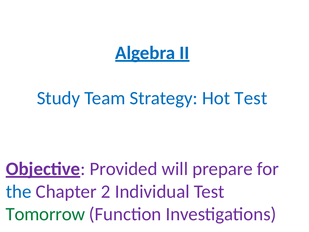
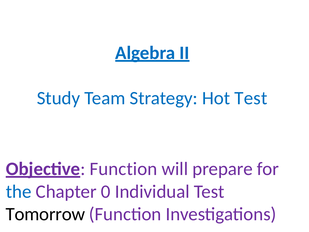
Objective Provided: Provided -> Function (123, 169)
2: 2 -> 0 (106, 191)
Tomorrow colour: green -> black (45, 214)
